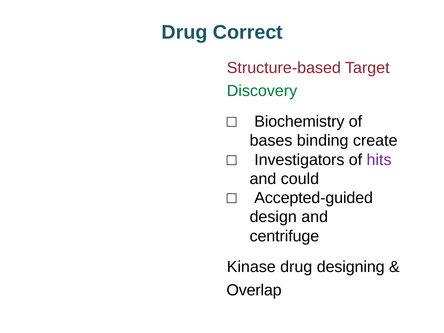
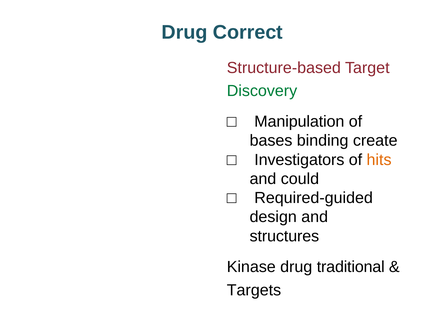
Biochemistry: Biochemistry -> Manipulation (299, 122)
hits colour: purple -> orange (379, 160)
Accepted-guided: Accepted-guided -> Required-guided (314, 198)
centrifuge: centrifuge -> structures (284, 236)
designing: designing -> traditional (351, 267)
Overlap: Overlap -> Targets (254, 290)
